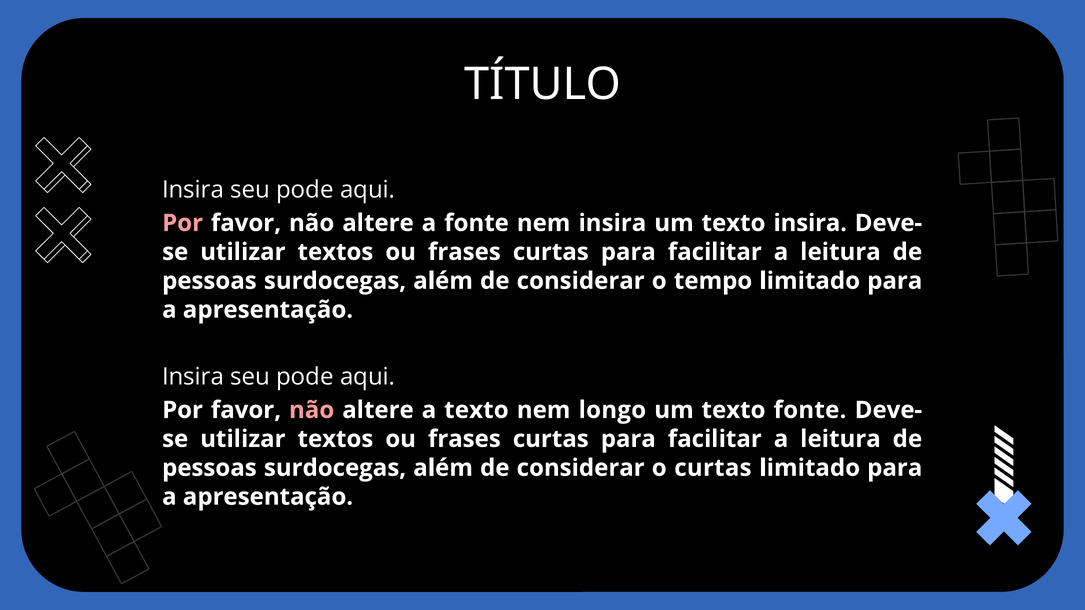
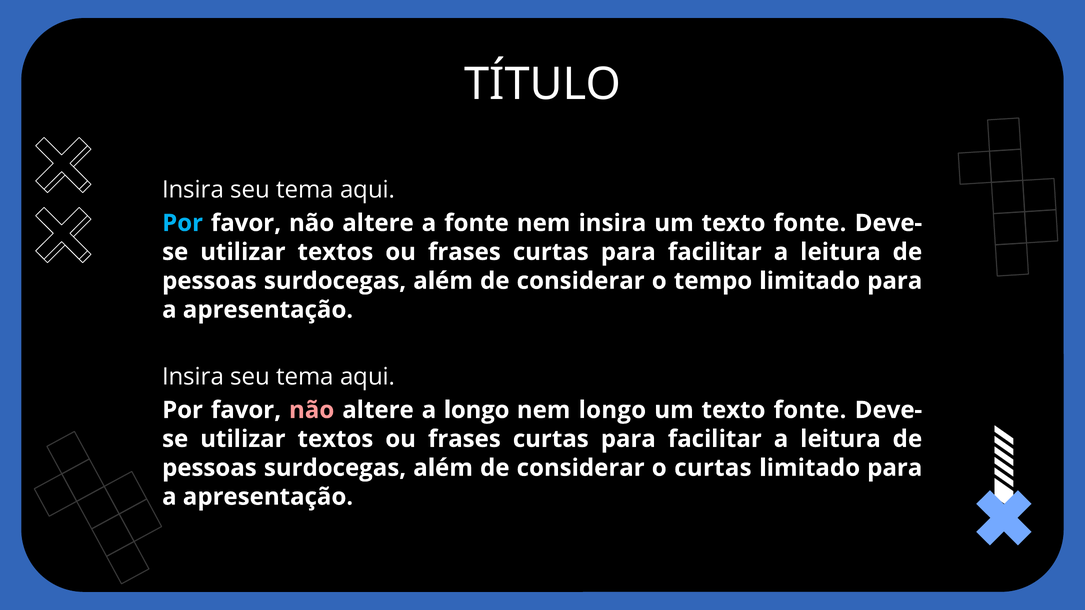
pode: pode -> tema (305, 190)
Por colour: pink -> light blue (183, 223)
insira um texto insira: insira -> fonte (810, 223)
pode: pode -> tema (305, 377)
a texto: texto -> longo (477, 410)
